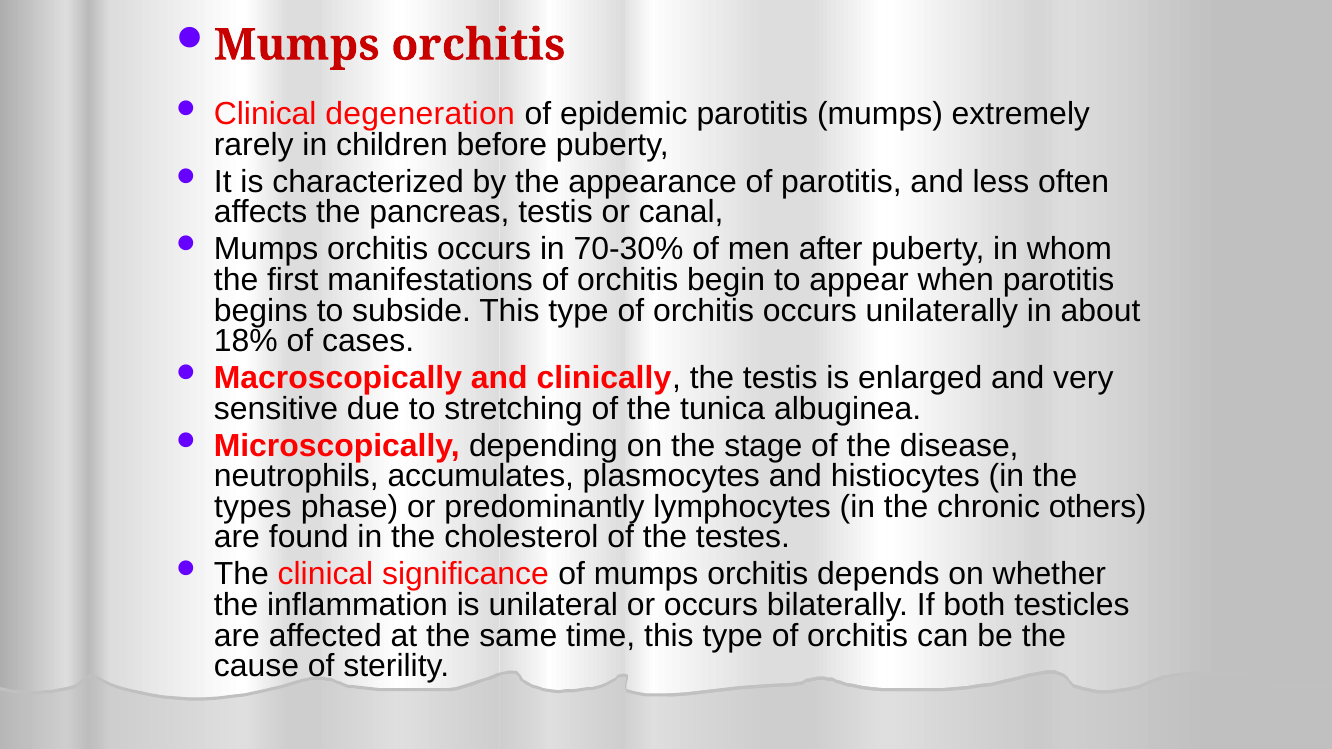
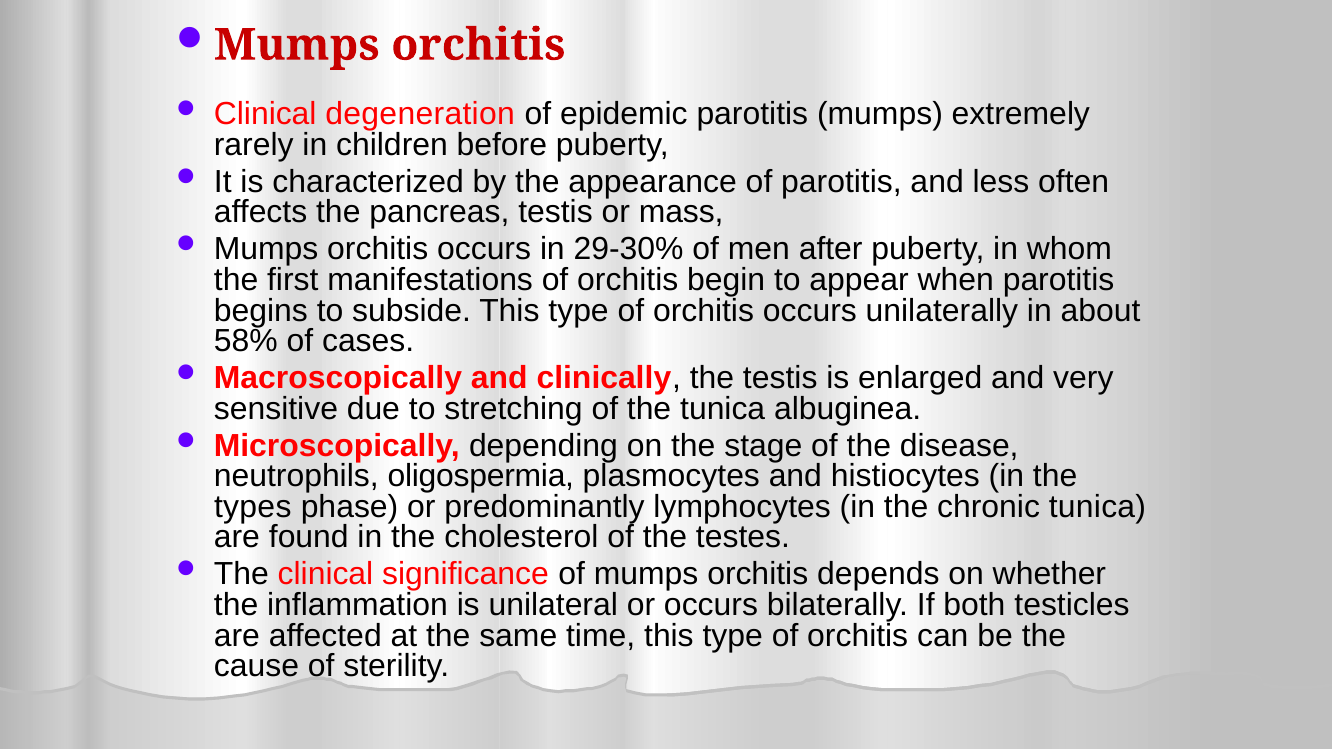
canal: canal -> mass (681, 213)
70-30%: 70-30% -> 29-30% (629, 249)
18%: 18% -> 58% (246, 341)
accumulates: accumulates -> oligospermia (481, 476)
chronic others: others -> tunica (1097, 507)
